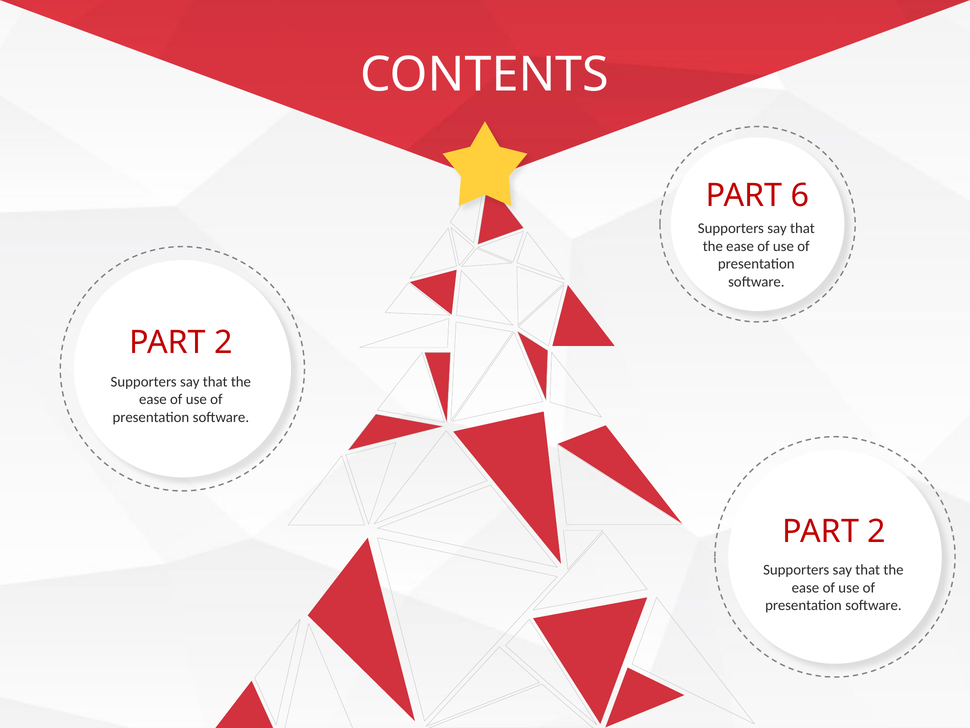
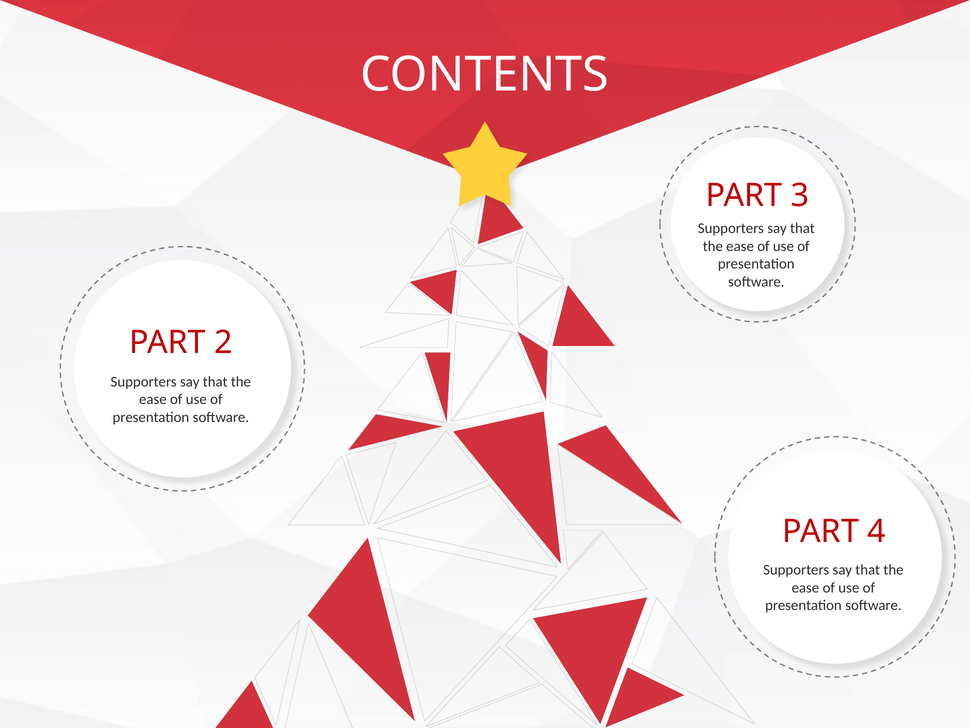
6: 6 -> 3 (800, 196)
2: 2 -> 4 (877, 531)
